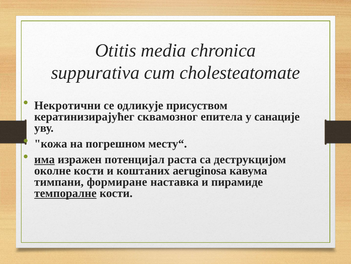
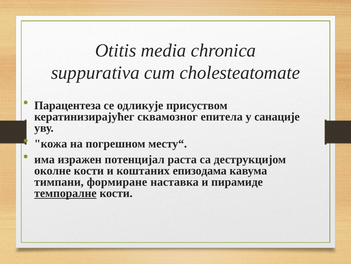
Некротични: Некротични -> Парацентеза (68, 105)
има underline: present -> none (44, 159)
aeruginosa: aeruginosa -> епизодама (200, 170)
